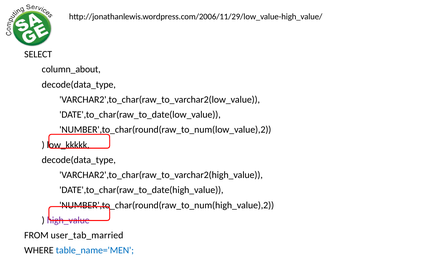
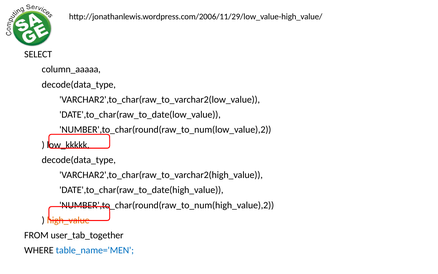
column_about: column_about -> column_aaaaa (71, 69)
high_value colour: purple -> orange (68, 220)
user_tab_married: user_tab_married -> user_tab_together (87, 235)
